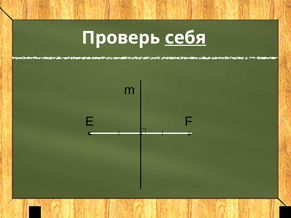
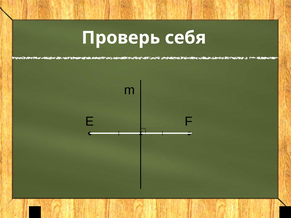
себя underline: present -> none (185, 38)
